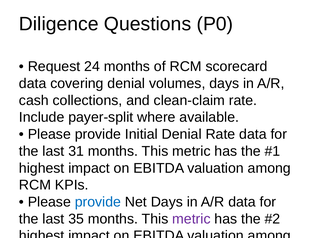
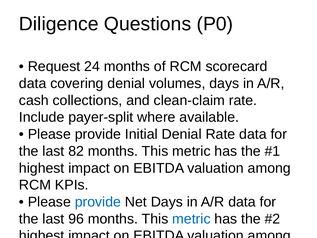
31: 31 -> 82 (76, 151)
35: 35 -> 96 (76, 219)
metric colour: purple -> blue (191, 219)
